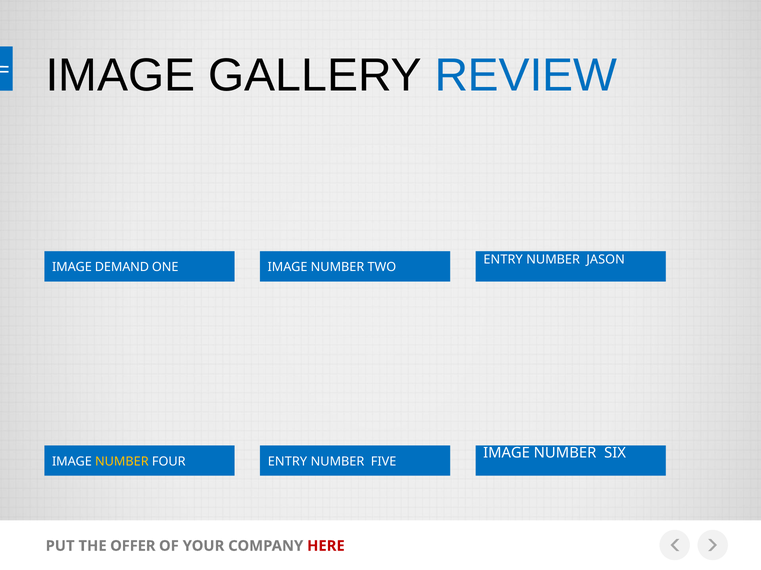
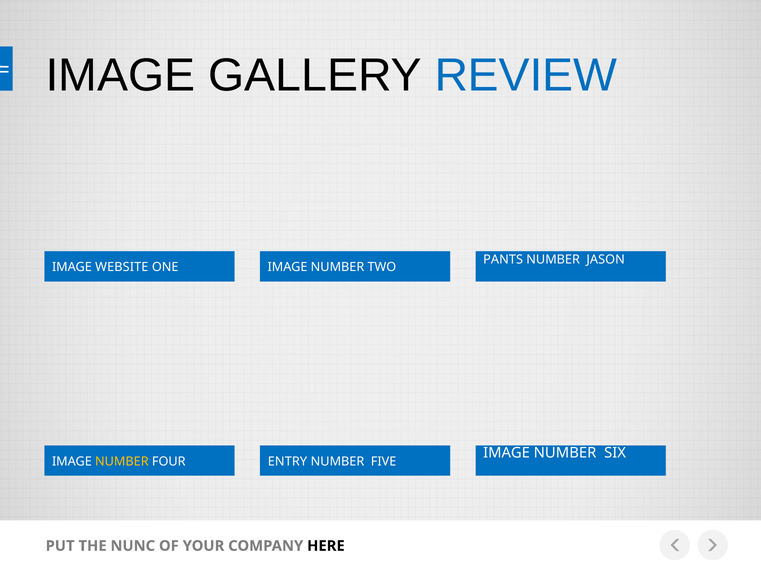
ENTRY: ENTRY -> PANTS (503, 260)
DEMAND: DEMAND -> WEBSITE (122, 268)
OFFER: OFFER -> NUNC (133, 547)
HERE colour: red -> black (326, 547)
